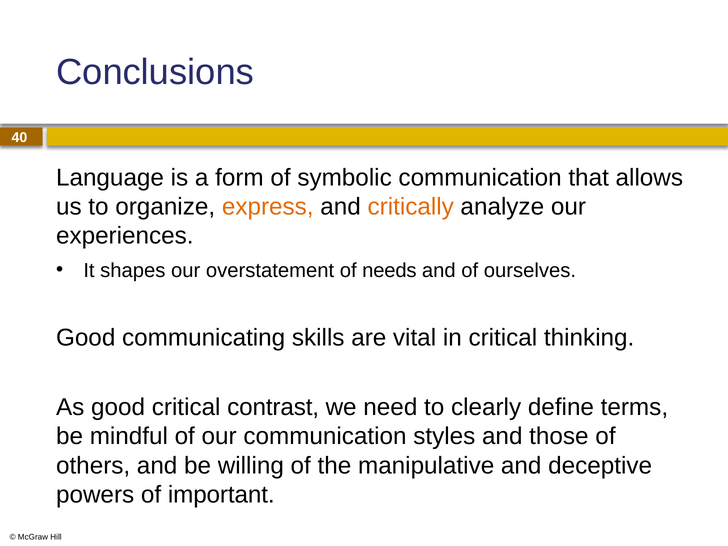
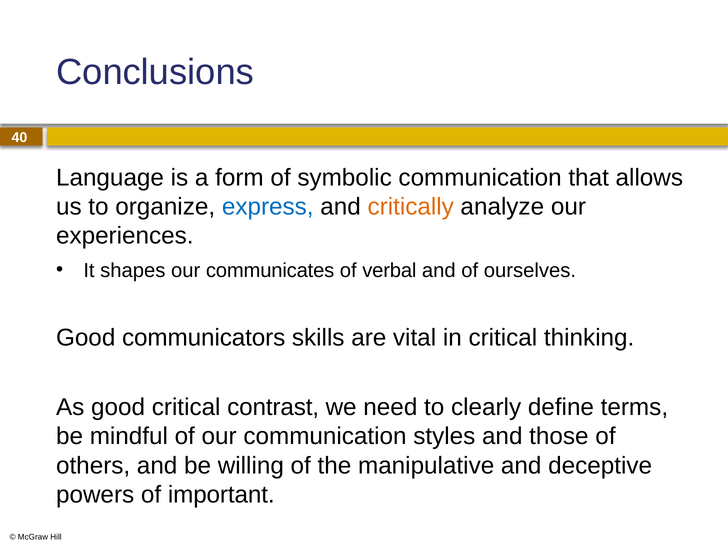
express colour: orange -> blue (268, 207)
overstatement: overstatement -> communicates (270, 270)
needs: needs -> verbal (389, 270)
communicating: communicating -> communicators (204, 338)
